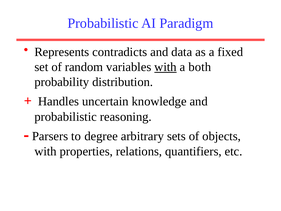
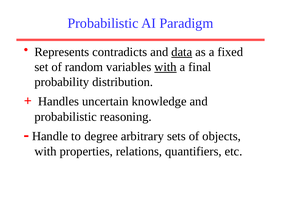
data underline: none -> present (182, 52)
both: both -> final (200, 67)
Parsers: Parsers -> Handle (50, 136)
